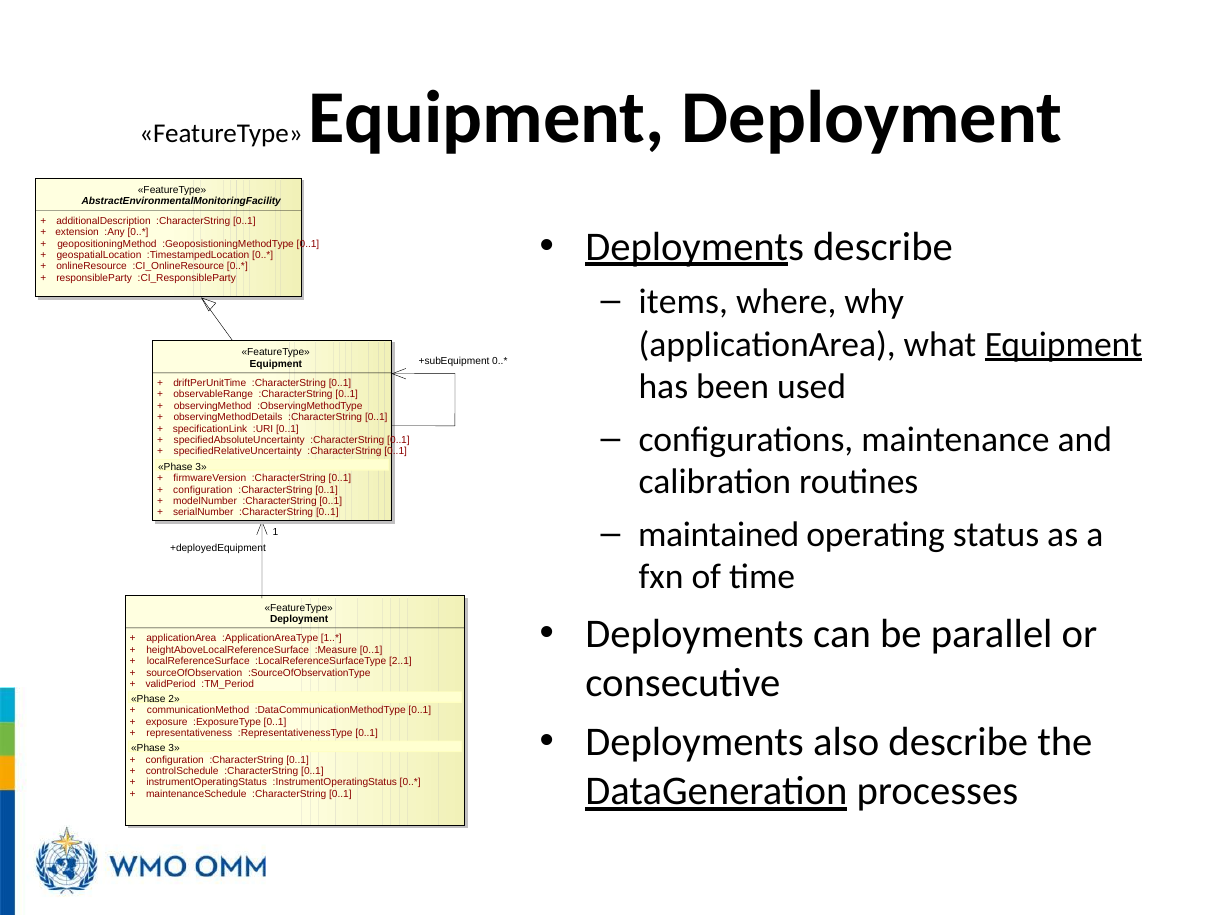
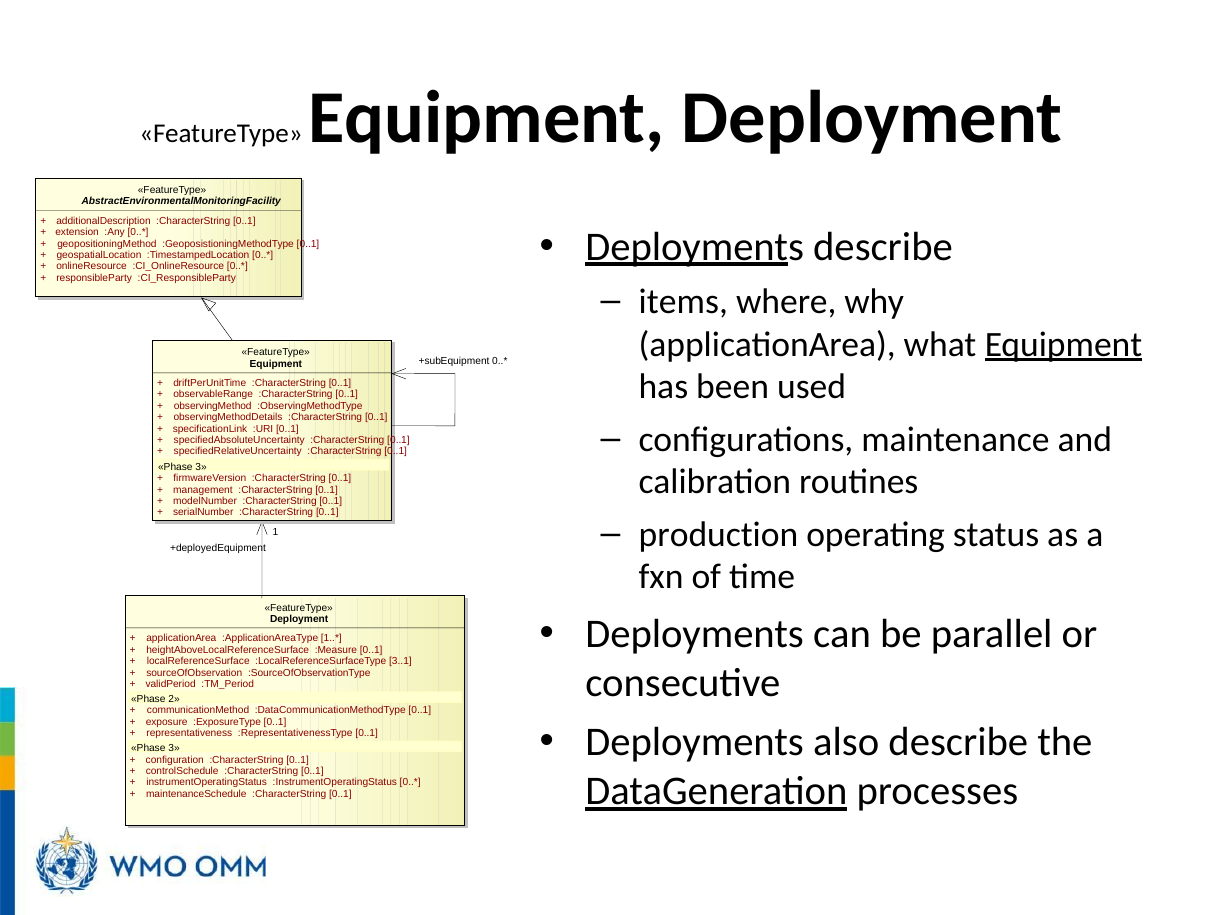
configuration: configuration -> management (203, 490)
maintained: maintained -> production (719, 534)
2..1: 2..1 -> 3..1 (400, 661)
